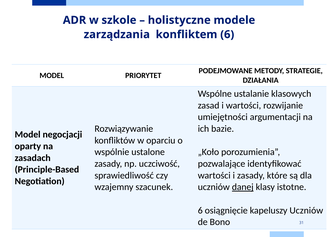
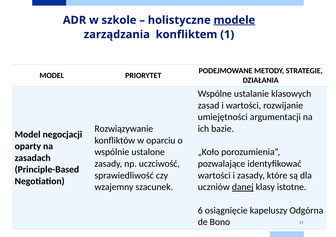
modele underline: none -> present (234, 20)
konfliktem 6: 6 -> 1 (227, 35)
kapeluszy Uczniów: Uczniów -> Odgórna (306, 211)
